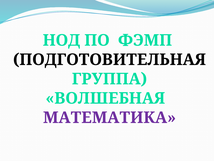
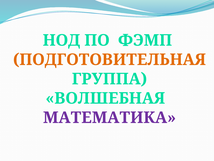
ПОДГОТОВИТЕЛЬНАЯ colour: black -> orange (109, 60)
